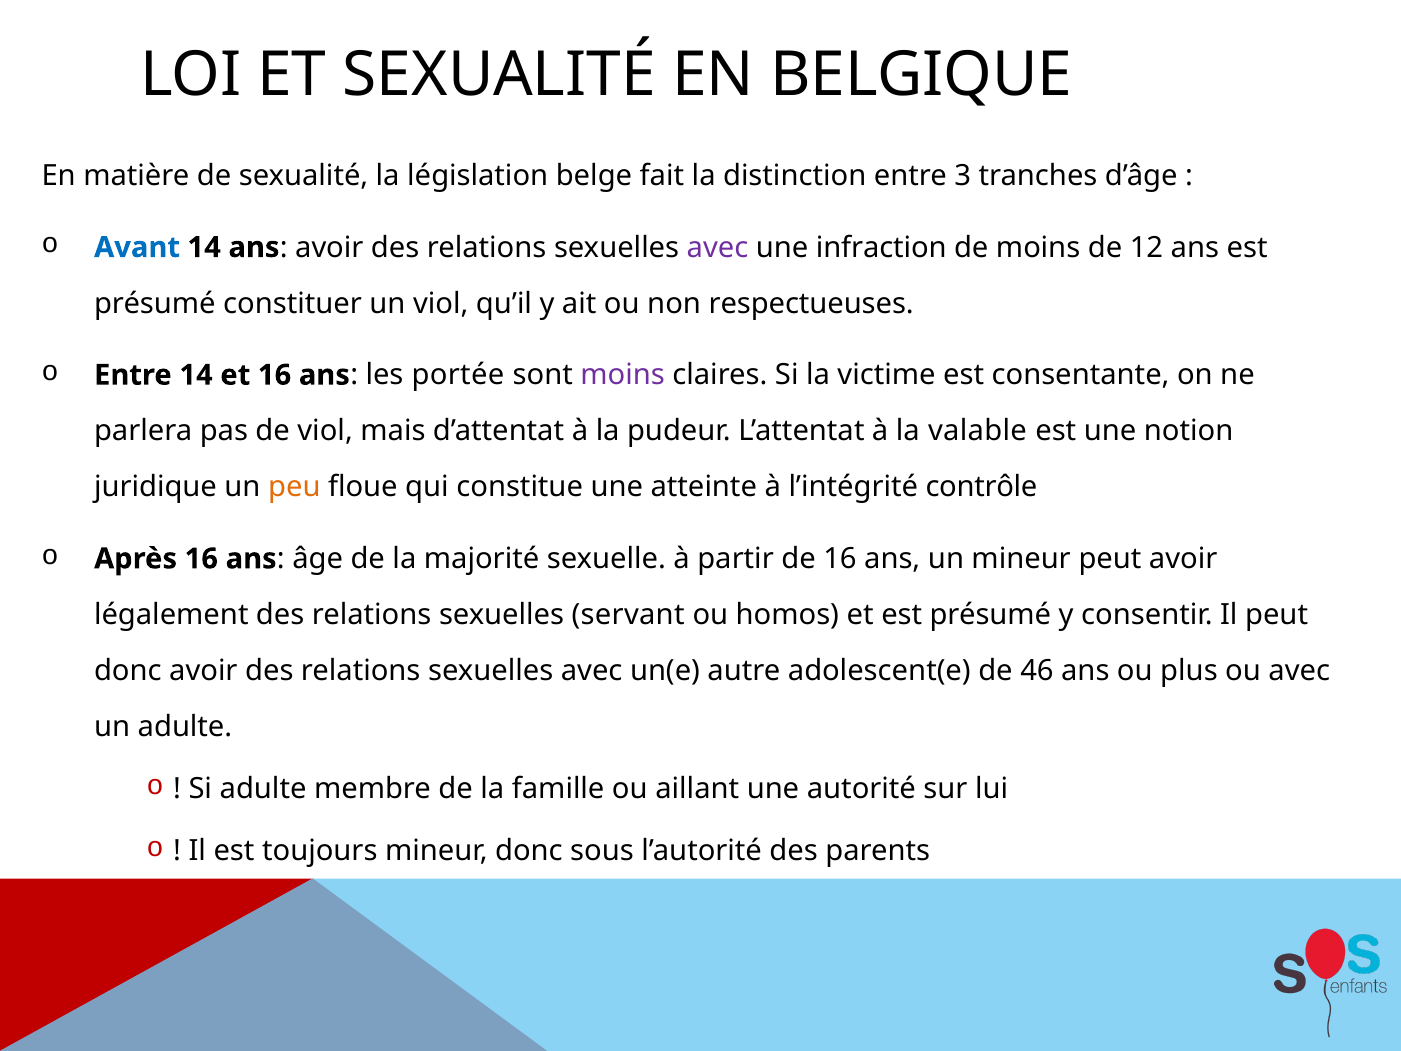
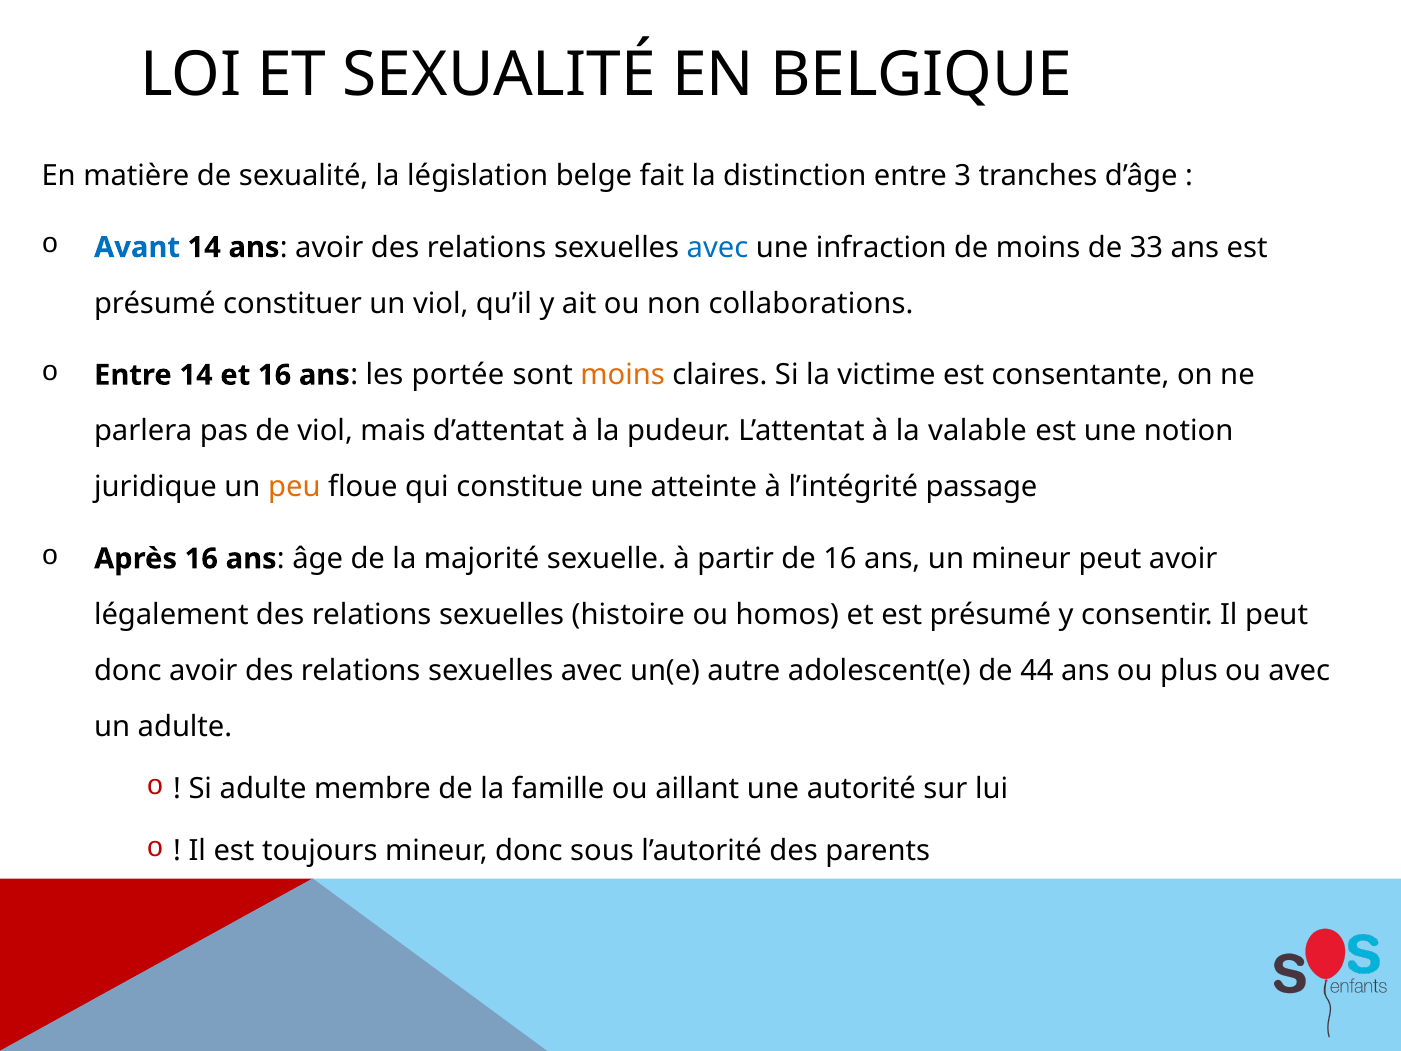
avec colour: purple -> blue (718, 247)
12: 12 -> 33 (1147, 247)
respectueuses: respectueuses -> collaborations (811, 303)
moins colour: purple -> orange (623, 375)
contrôle: contrôle -> passage (981, 487)
servant: servant -> histoire (628, 615)
46: 46 -> 44 (1037, 671)
